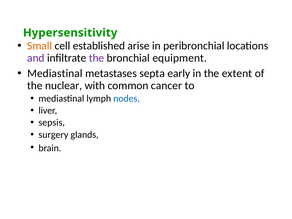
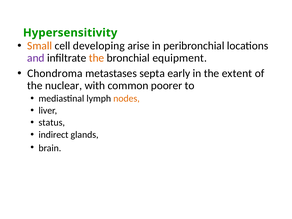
established: established -> developing (99, 46)
the colour: purple -> orange (97, 58)
Mediastinal: Mediastinal -> Chondroma (55, 73)
cancer: cancer -> poorer (167, 86)
nodes colour: blue -> orange (126, 99)
sepsis: sepsis -> status (52, 123)
surgery: surgery -> indirect (53, 135)
